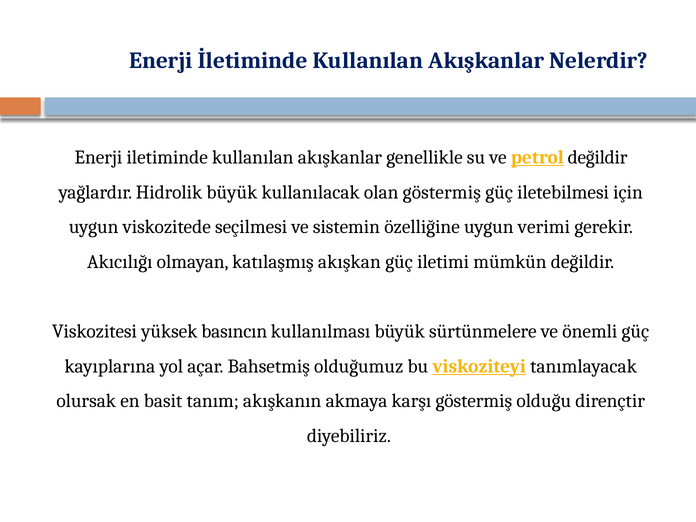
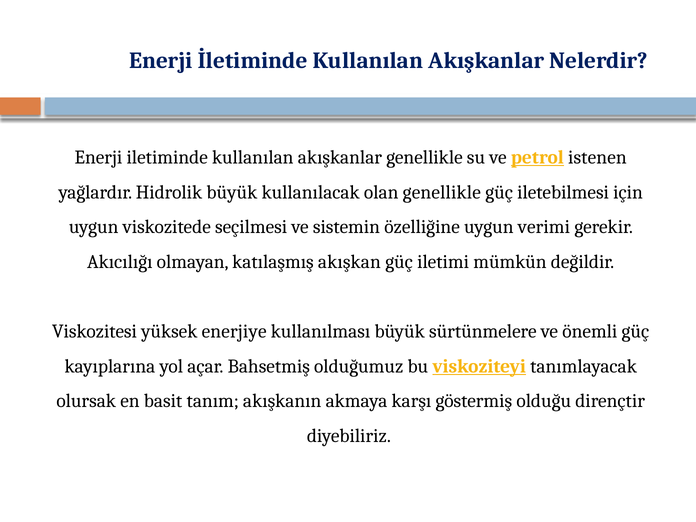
petrol değildir: değildir -> istenen (597, 157)
olan göstermiş: göstermiş -> genellikle (442, 192)
basıncın: basıncın -> enerjiye (234, 331)
